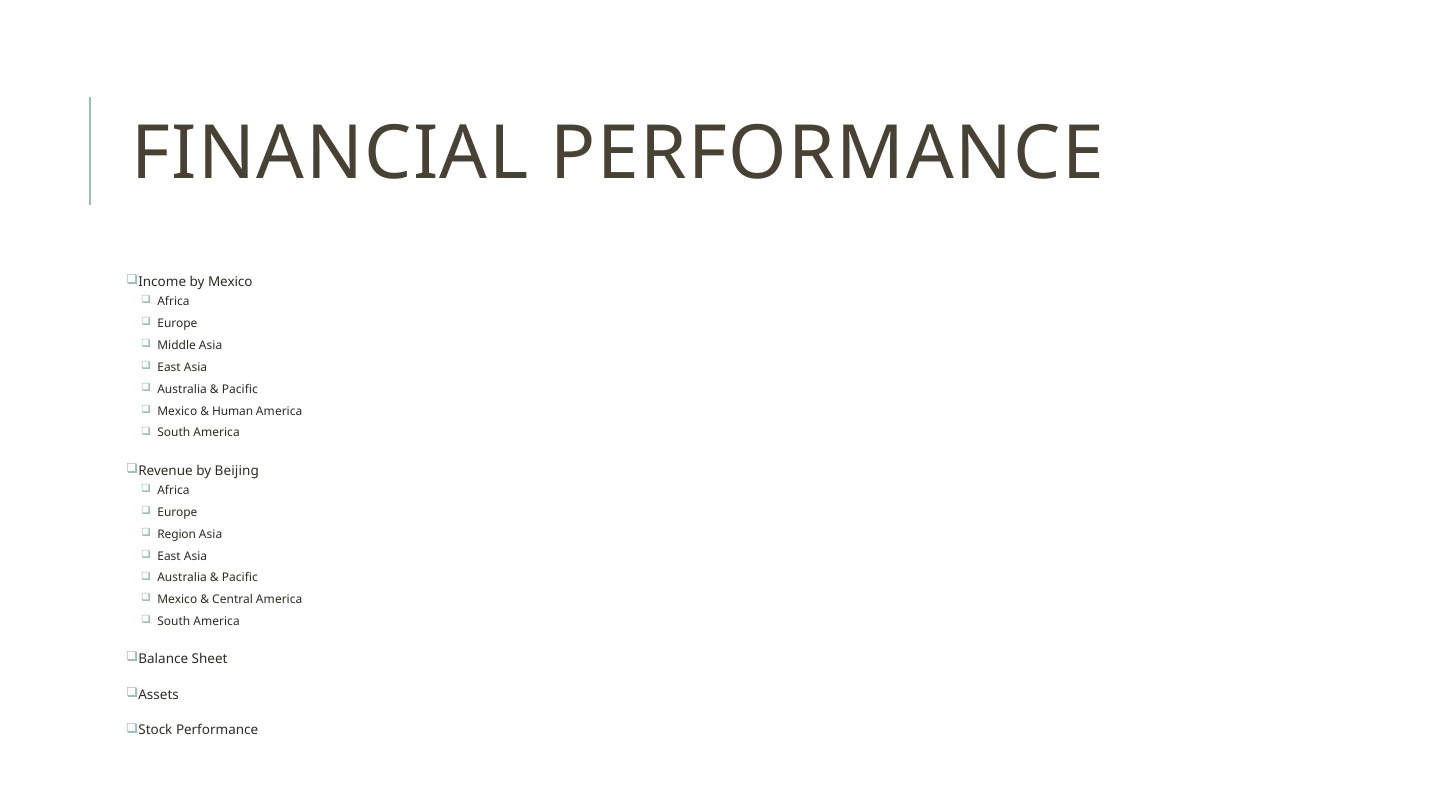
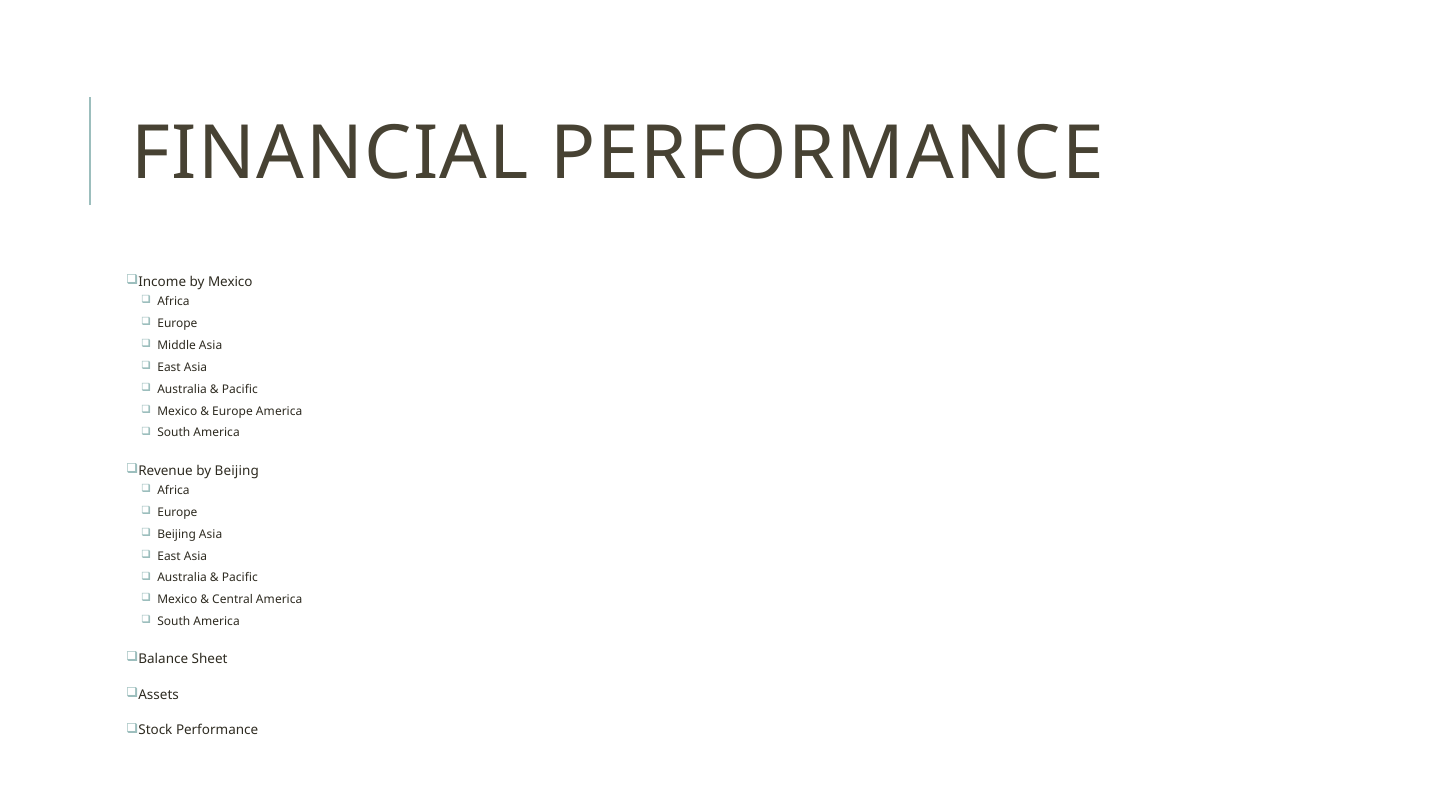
Human: Human -> Europe (233, 411)
Region: Region -> Beijing (177, 534)
